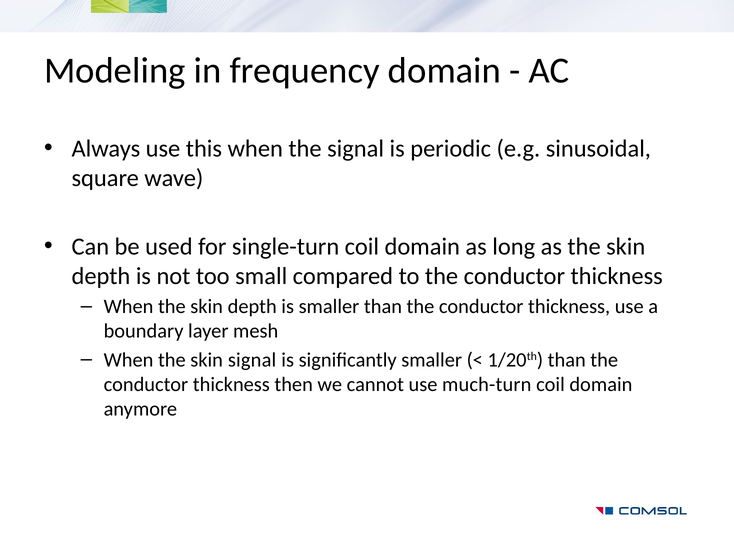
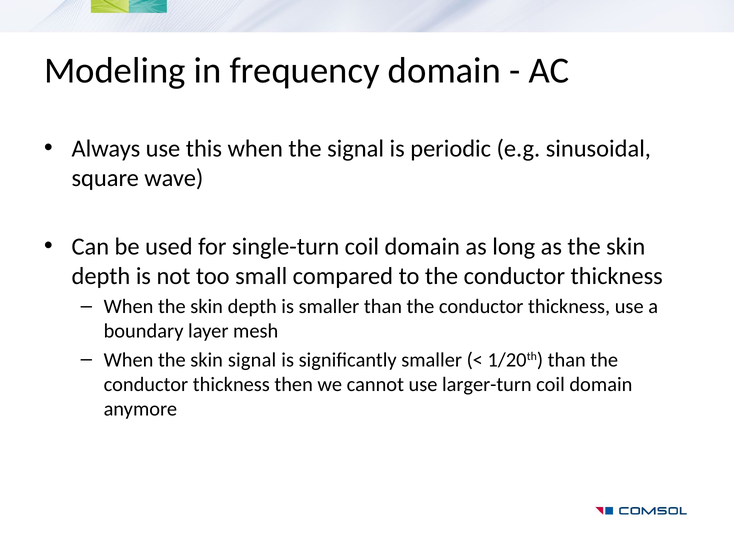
much-turn: much-turn -> larger-turn (487, 384)
